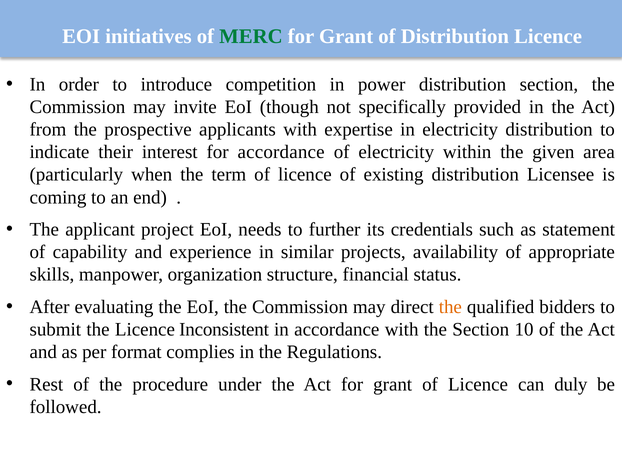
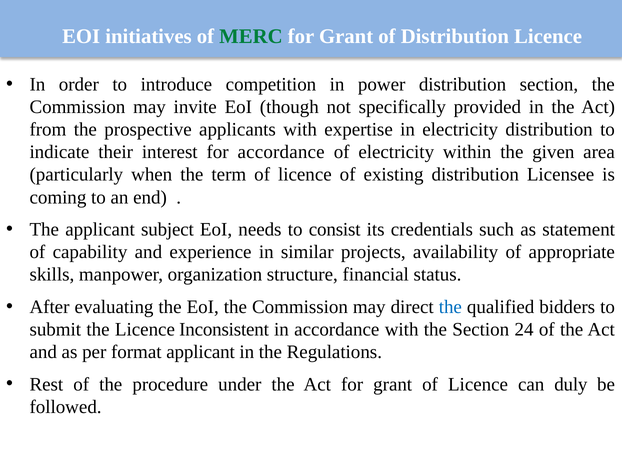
project: project -> subject (167, 229)
further: further -> consist (335, 229)
the colour: orange -> blue (450, 307)
10: 10 -> 24 (524, 329)
format complies: complies -> applicant (201, 352)
